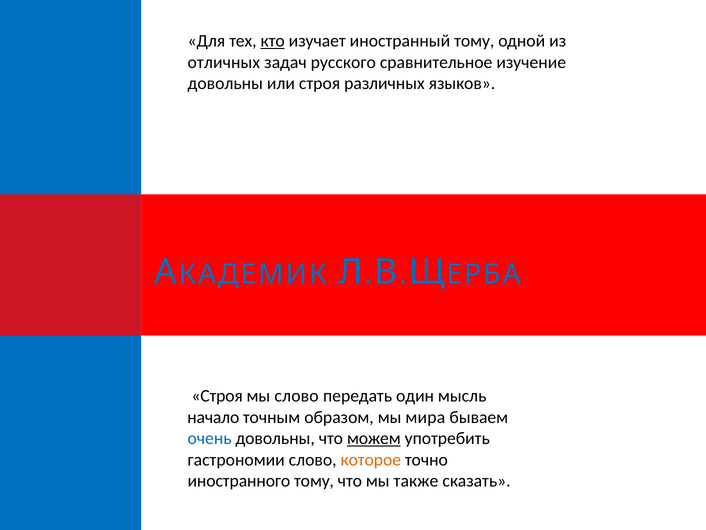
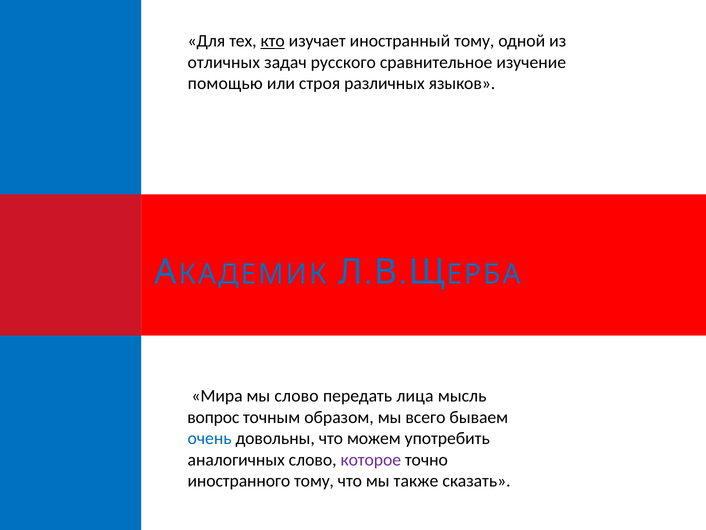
довольны: довольны -> помощью (225, 83)
Строя: Строя -> Мира (217, 396)
один: один -> лица (415, 396)
начало: начало -> вопрос (213, 417)
мира: мира -> всего (425, 417)
можем underline: present -> none (374, 438)
гастрономии: гастрономии -> аналогичных (236, 459)
которое colour: orange -> purple (371, 459)
